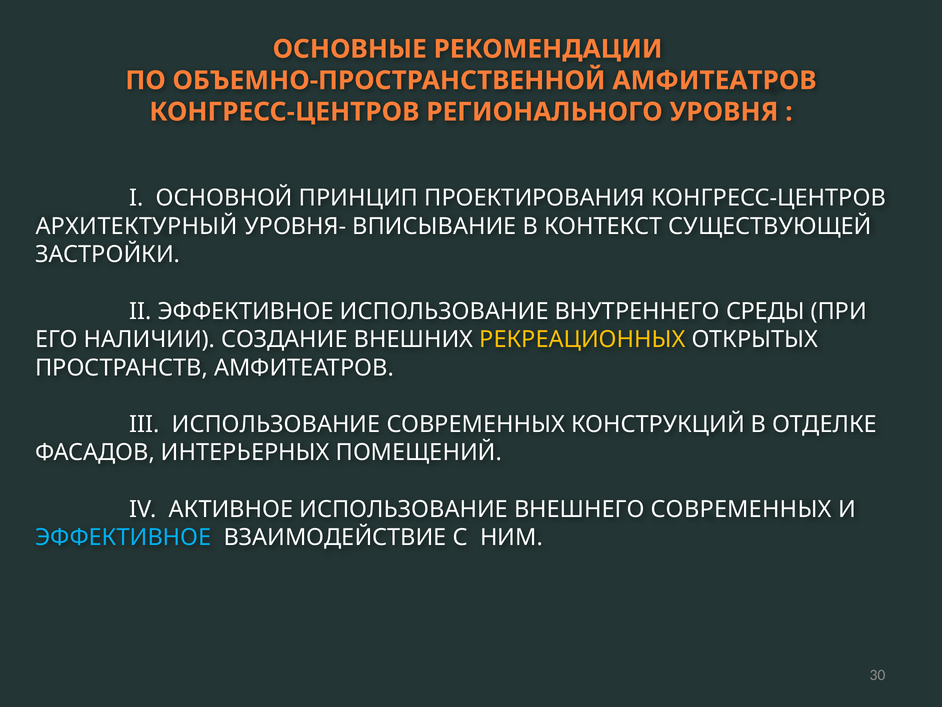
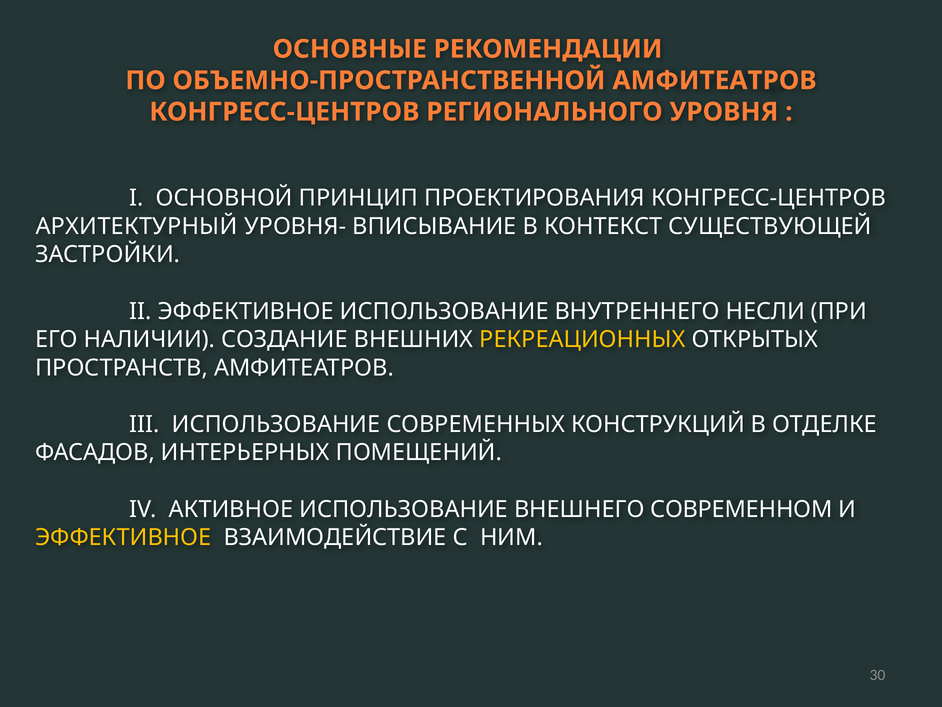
СРЕДЫ: СРЕДЫ -> НЕСЛИ (765, 311)
ВНЕШНЕГО СОВРЕМЕННЫХ: СОВРЕМЕННЫХ -> СОВРЕМЕННОМ (741, 509)
ЭФФЕКТИВНОЕ colour: light blue -> yellow (123, 537)
